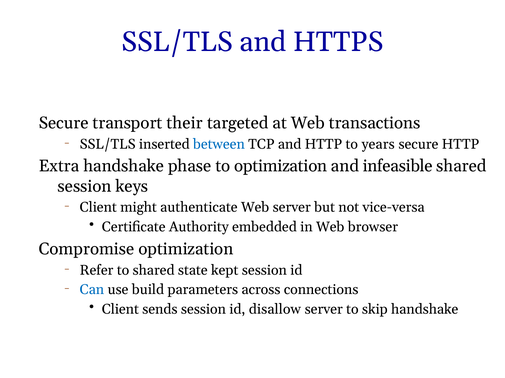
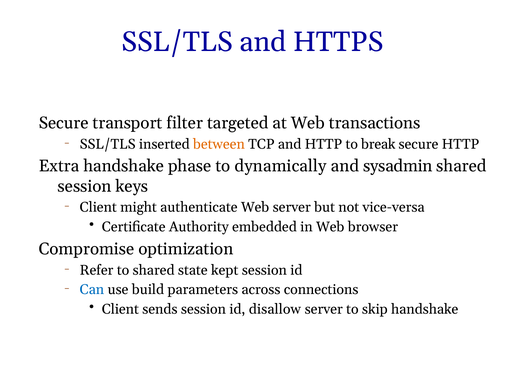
their: their -> filter (185, 123)
between colour: blue -> orange (219, 144)
years: years -> break (378, 144)
to optimization: optimization -> dynamically (281, 166)
infeasible: infeasible -> sysadmin (398, 166)
